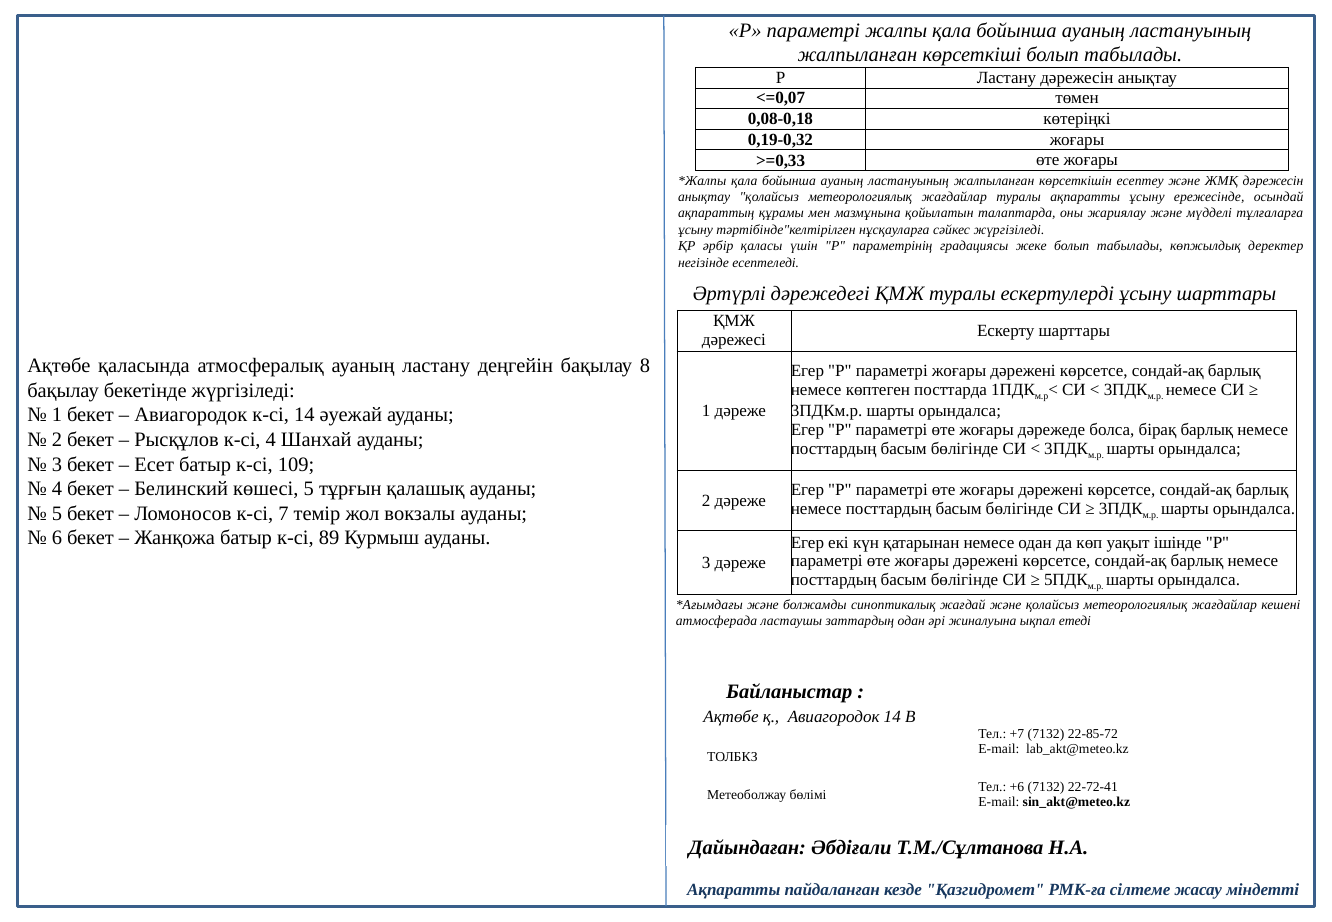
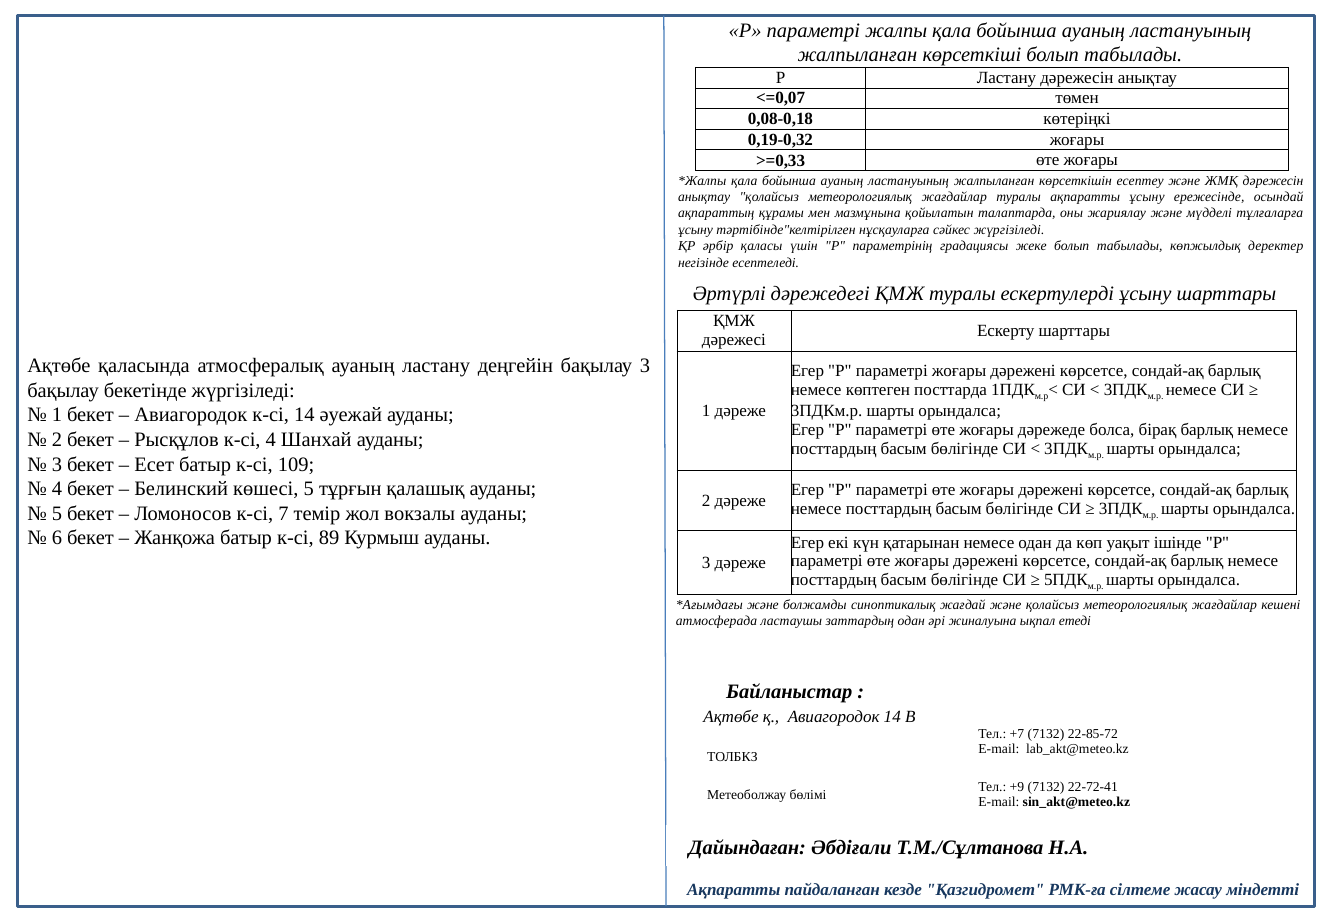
бақылау 8: 8 -> 3 (645, 366)
+6: +6 -> +9 (1017, 787)
